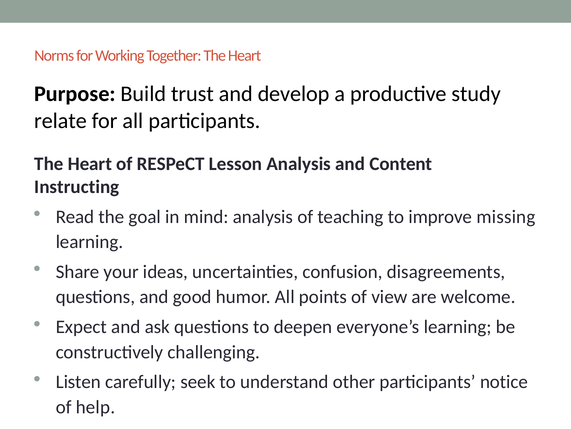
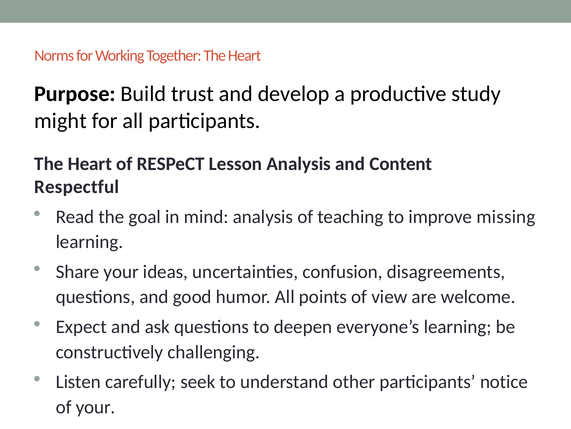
relate: relate -> might (60, 120)
Instructing: Instructing -> Respectful (77, 187)
of help: help -> your (96, 406)
